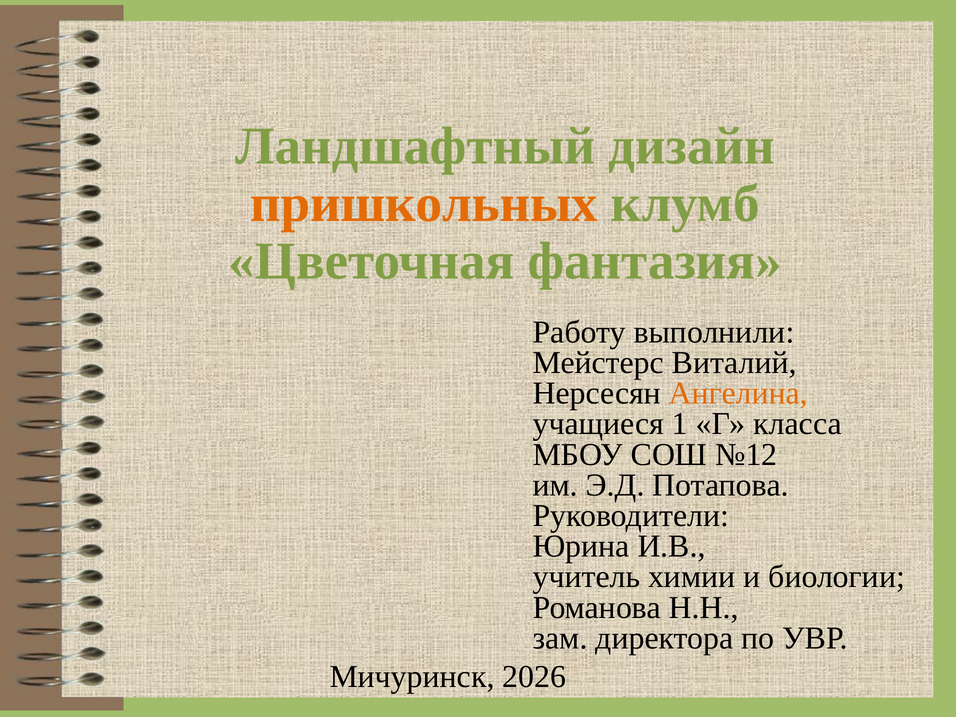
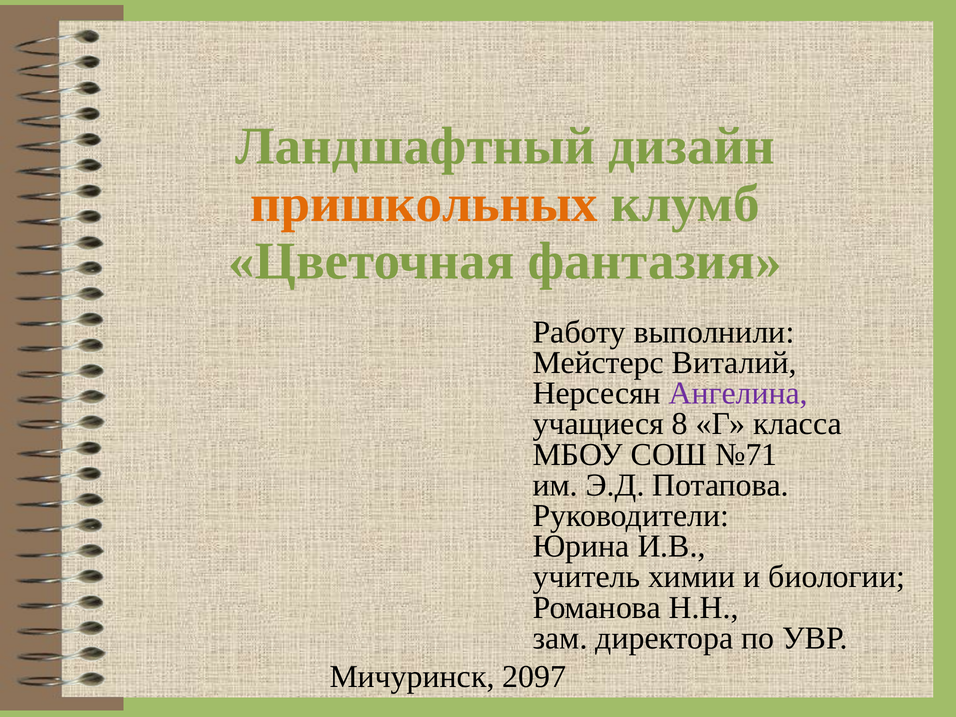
Ангелина colour: orange -> purple (738, 393)
1: 1 -> 8 (680, 424)
№12: №12 -> №71 (746, 454)
2026: 2026 -> 2097 (534, 677)
